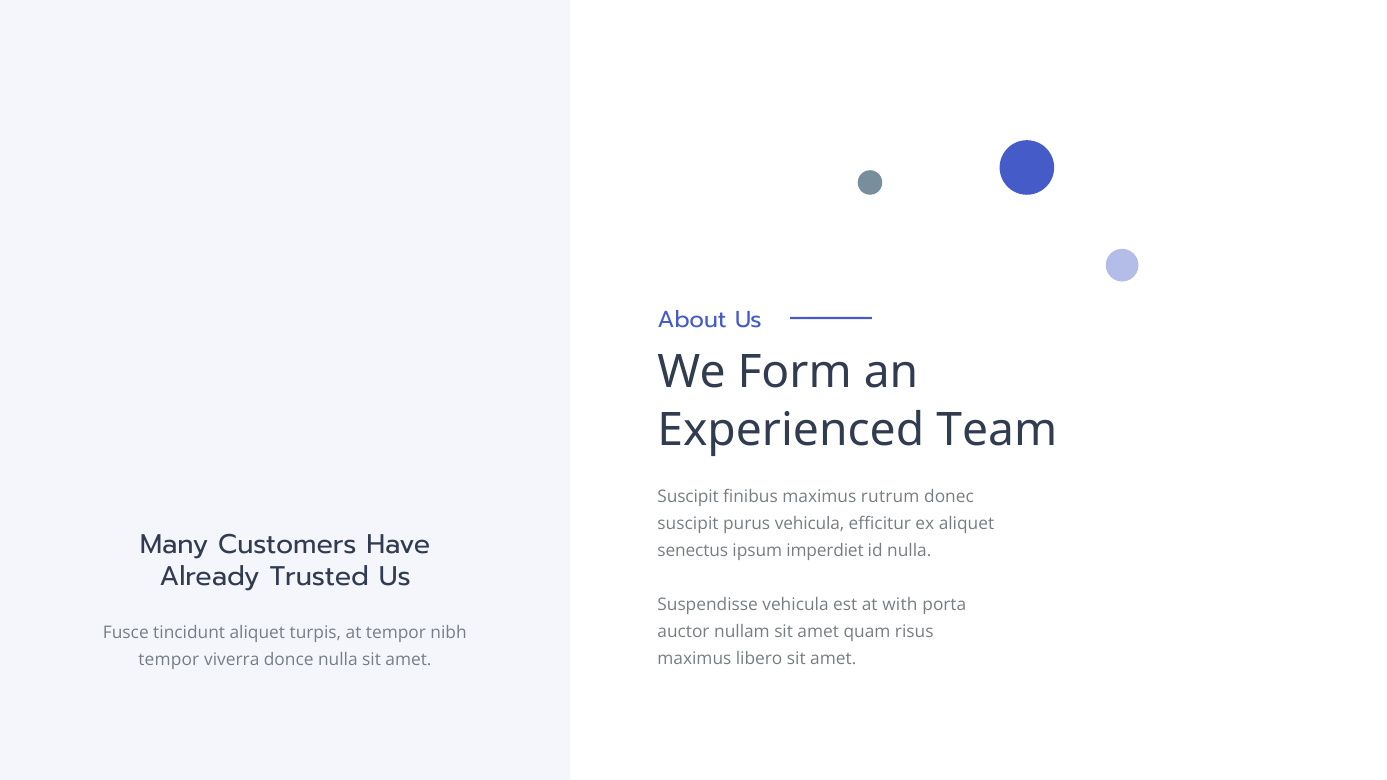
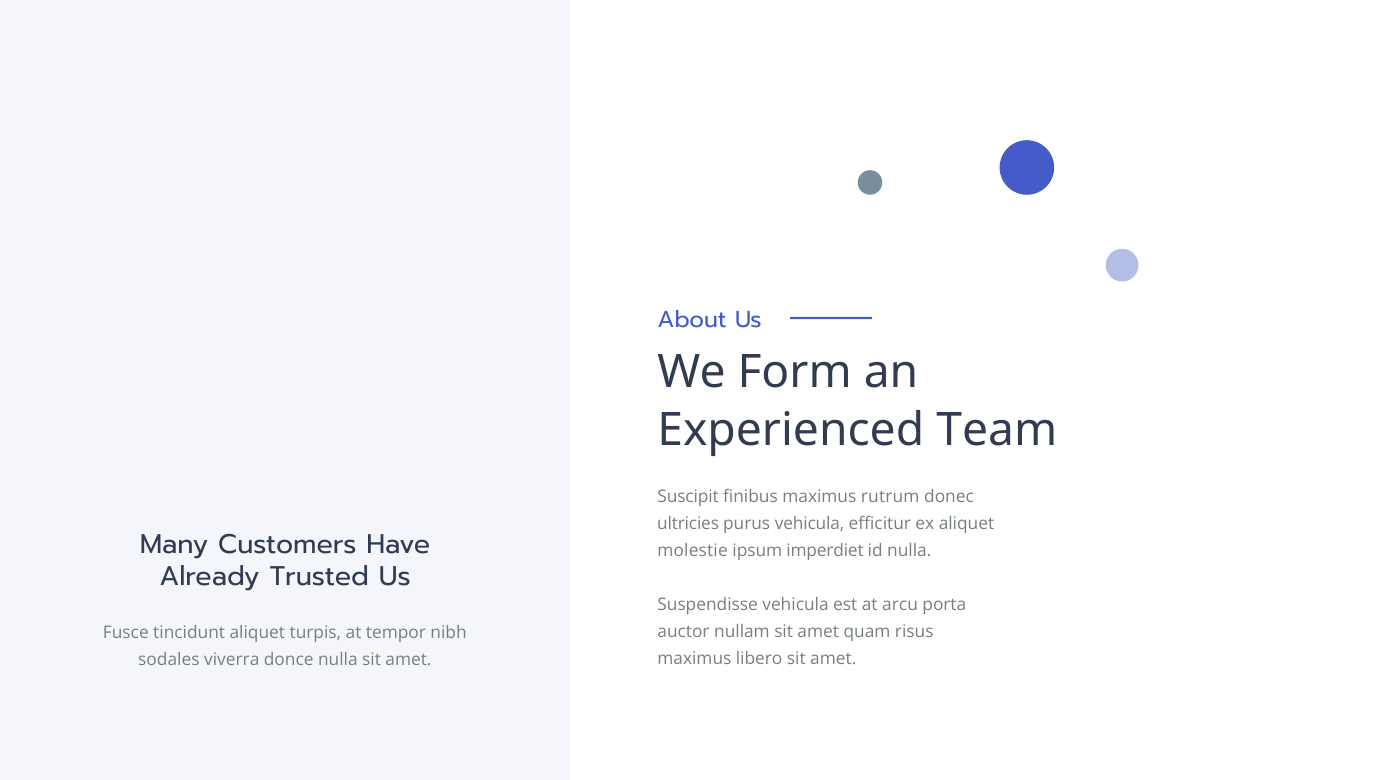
suscipit: suscipit -> ultricies (688, 524)
senectus: senectus -> molestie (693, 551)
with: with -> arcu (900, 605)
tempor: tempor -> sodales (169, 660)
